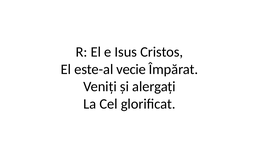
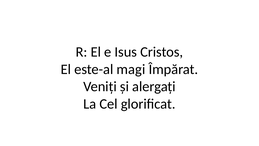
vecie: vecie -> magi (131, 69)
